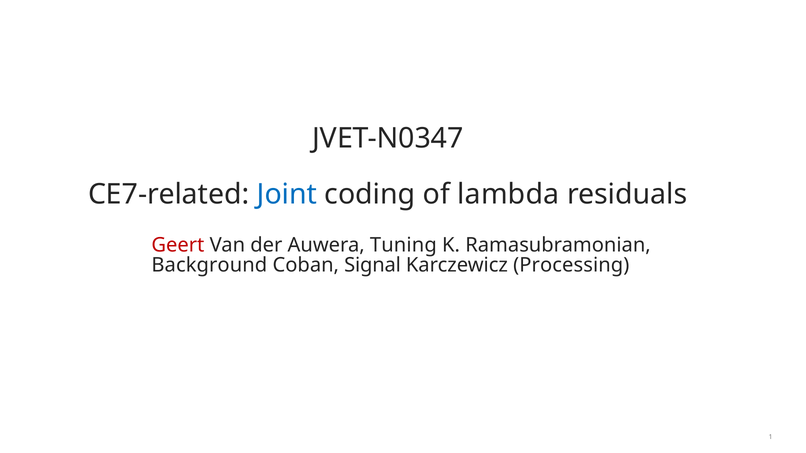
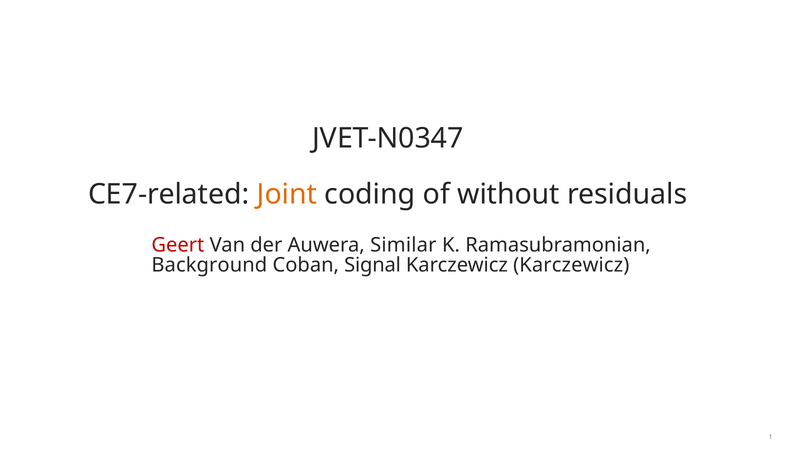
Joint colour: blue -> orange (287, 195)
lambda: lambda -> without (509, 195)
Tuning: Tuning -> Similar (403, 245)
Karczewicz Processing: Processing -> Karczewicz (571, 265)
